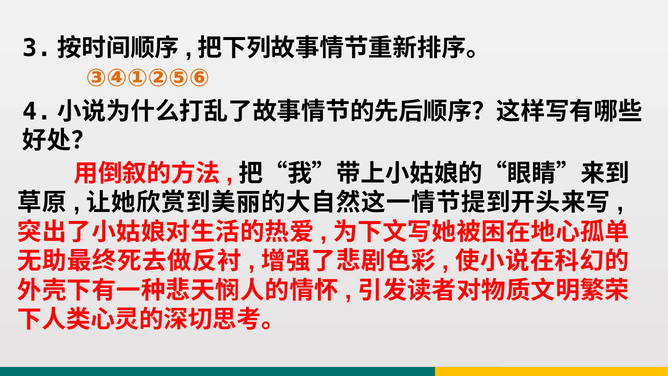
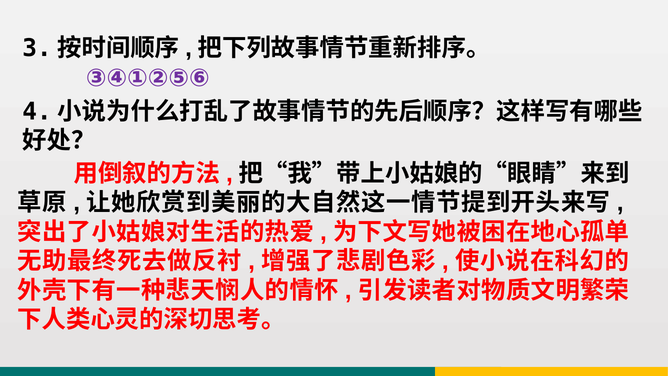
③④①②⑤⑥ colour: orange -> purple (148, 78)
